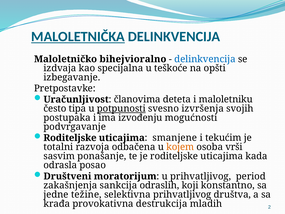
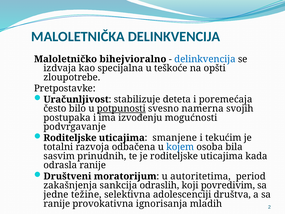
MALOLETNIČKA underline: present -> none (78, 37)
izbegavanje: izbegavanje -> zloupotrebe (72, 77)
članovima: članovima -> stabilizuje (137, 99)
maloletniku: maloletniku -> poremećaja (226, 99)
tipa: tipa -> bilo (77, 108)
izvršenja: izvršenja -> namerna (203, 108)
kojem colour: orange -> blue (180, 147)
vrši: vrši -> bila (234, 147)
ponašanje: ponašanje -> prinudnih (102, 156)
odrasla posao: posao -> ranije (93, 165)
u prihvatljivog: prihvatljivog -> autoritetima (201, 176)
konstantno: konstantno -> povredivim (228, 185)
selektivna prihvatljivog: prihvatljivog -> adolescenciji (182, 194)
krađa: krađa -> ranije (57, 203)
destrukcija: destrukcija -> ignorisanja (162, 203)
